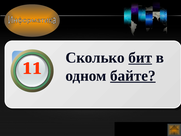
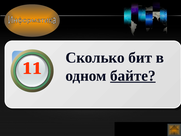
бит underline: present -> none (140, 57)
